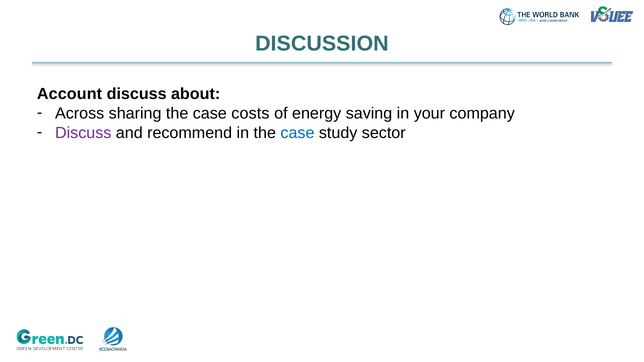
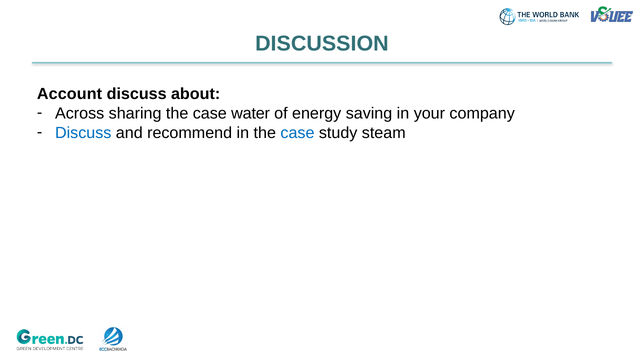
costs: costs -> water (251, 114)
Discuss colour: purple -> blue (83, 133)
sector: sector -> steam (384, 133)
